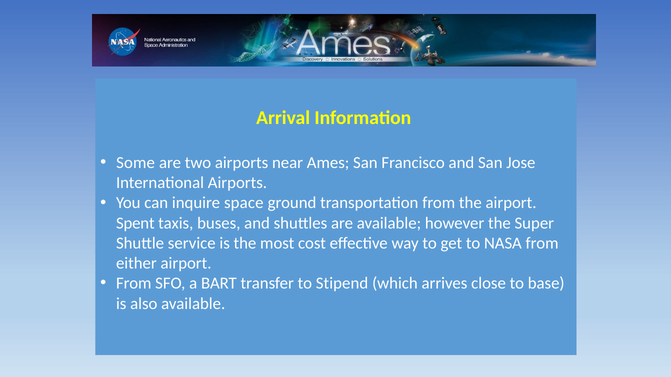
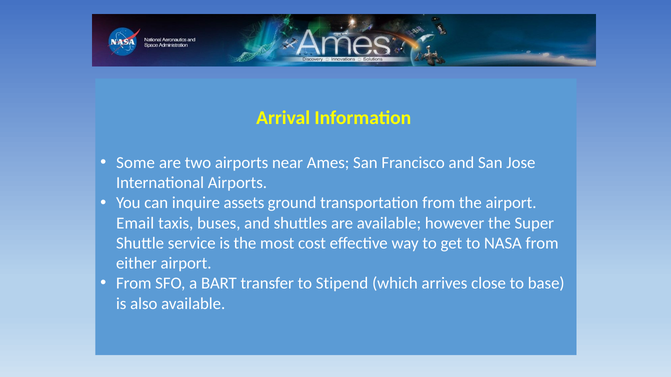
space: space -> assets (244, 203)
Spent: Spent -> Email (135, 223)
